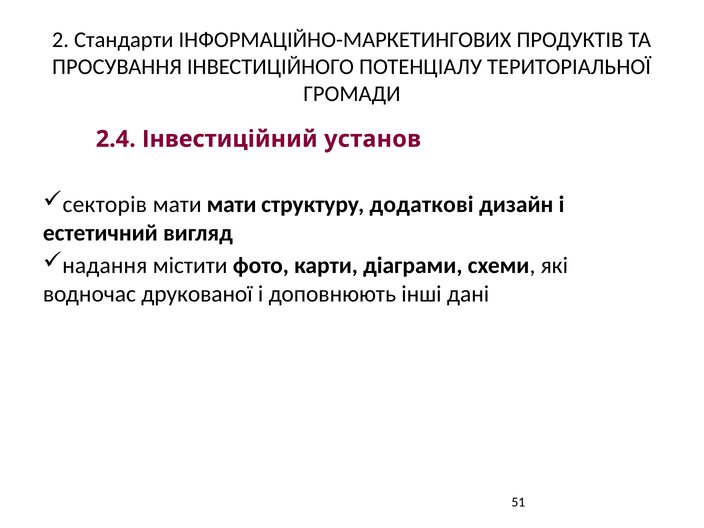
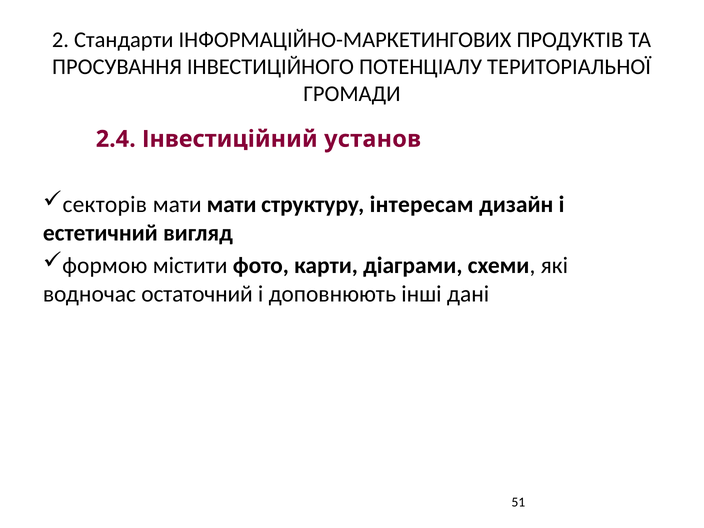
додаткові: додаткові -> інтересам (422, 205)
надання: надання -> формою (105, 266)
друкованої: друкованої -> остаточний (197, 294)
